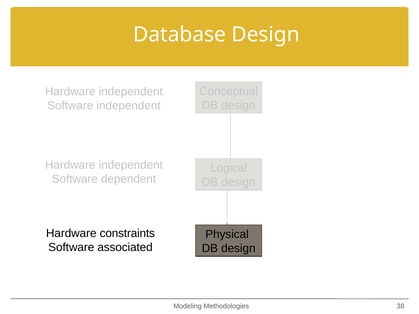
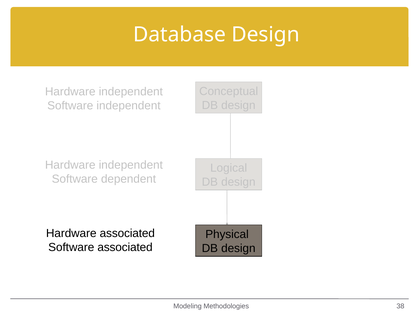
Hardware constraints: constraints -> associated (127, 234)
